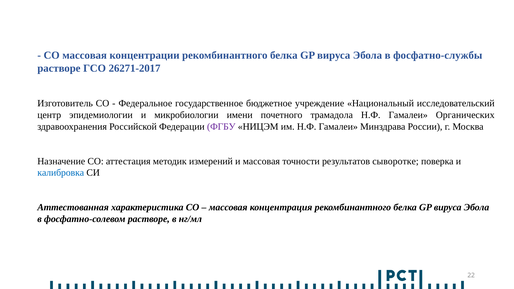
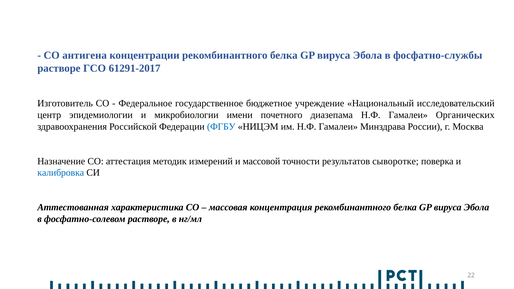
СО массовая: массовая -> антигена (85, 55)
26271-2017: 26271-2017 -> 61291-2017 (135, 68)
трамадола: трамадола -> диазепама (332, 115)
ФГБУ colour: purple -> blue (221, 127)
и массовая: массовая -> массовой (261, 161)
